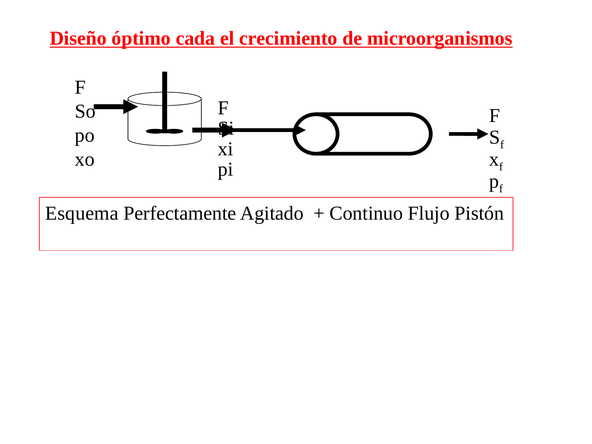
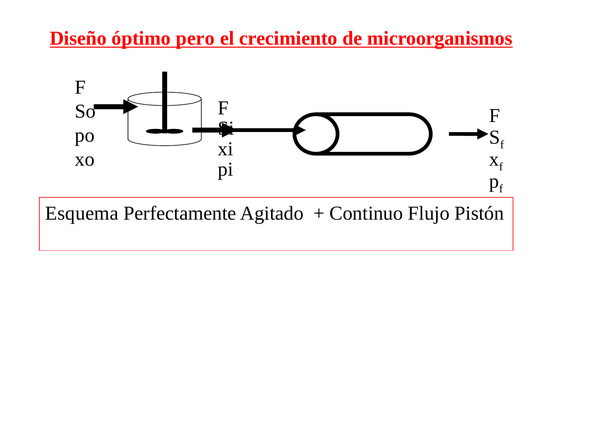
cada: cada -> pero (195, 38)
